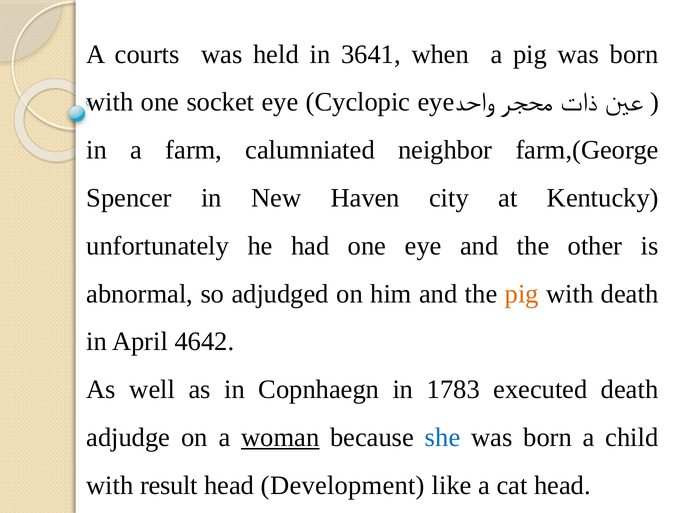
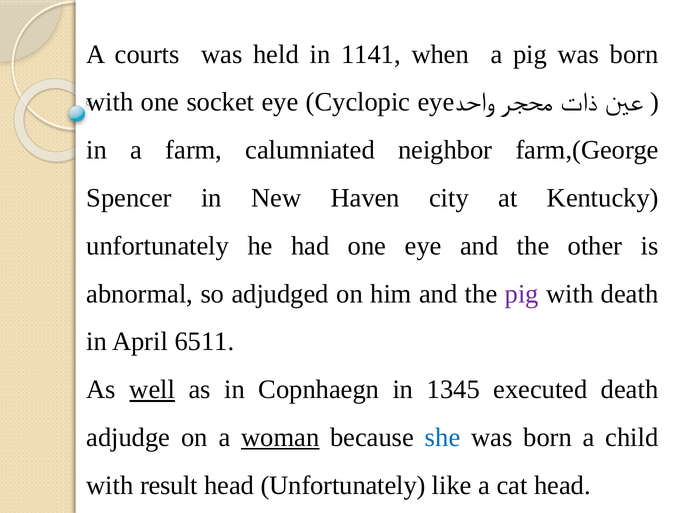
3641: 3641 -> 1141 (371, 54)
pig colour: orange -> purple (522, 293)
4642: 4642 -> 6511 (204, 341)
well underline: none -> present (152, 389)
1783: 1783 -> 1345 (453, 389)
head Development: Development -> Unfortunately (343, 485)
